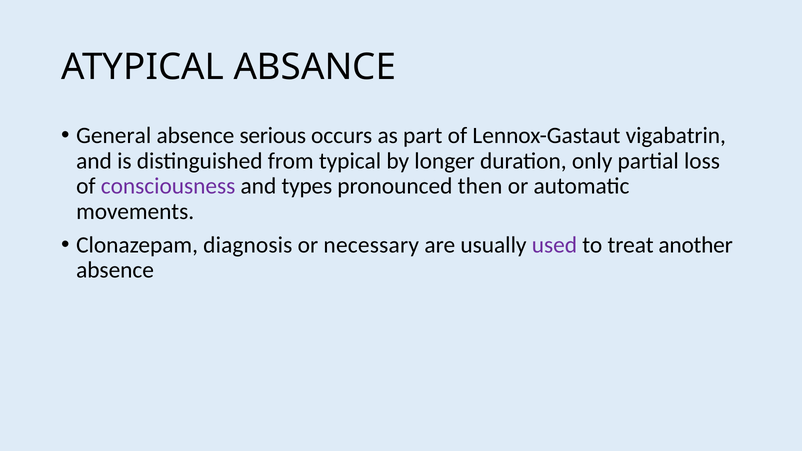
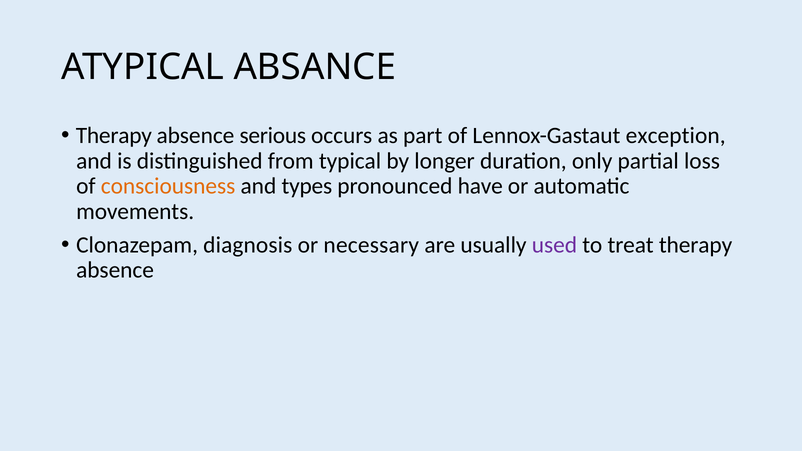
General: General -> Therapy (114, 136)
vigabatrin: vigabatrin -> exception (676, 136)
consciousness colour: purple -> orange (168, 186)
then: then -> have (480, 186)
treat another: another -> therapy (696, 245)
